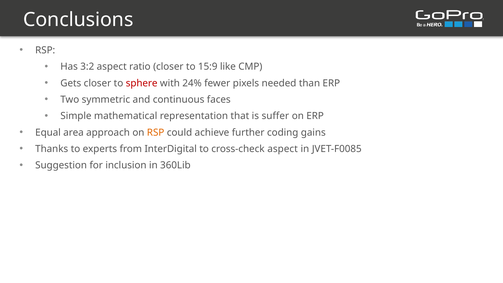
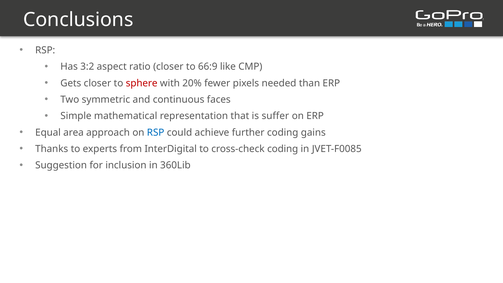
15:9: 15:9 -> 66:9 (208, 67)
24%: 24% -> 20% (192, 83)
RSP colour: orange -> blue (156, 132)
cross-check aspect: aspect -> coding (283, 149)
